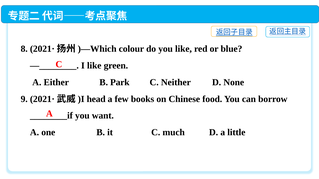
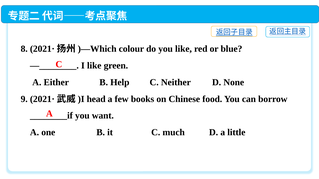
Park: Park -> Help (120, 82)
